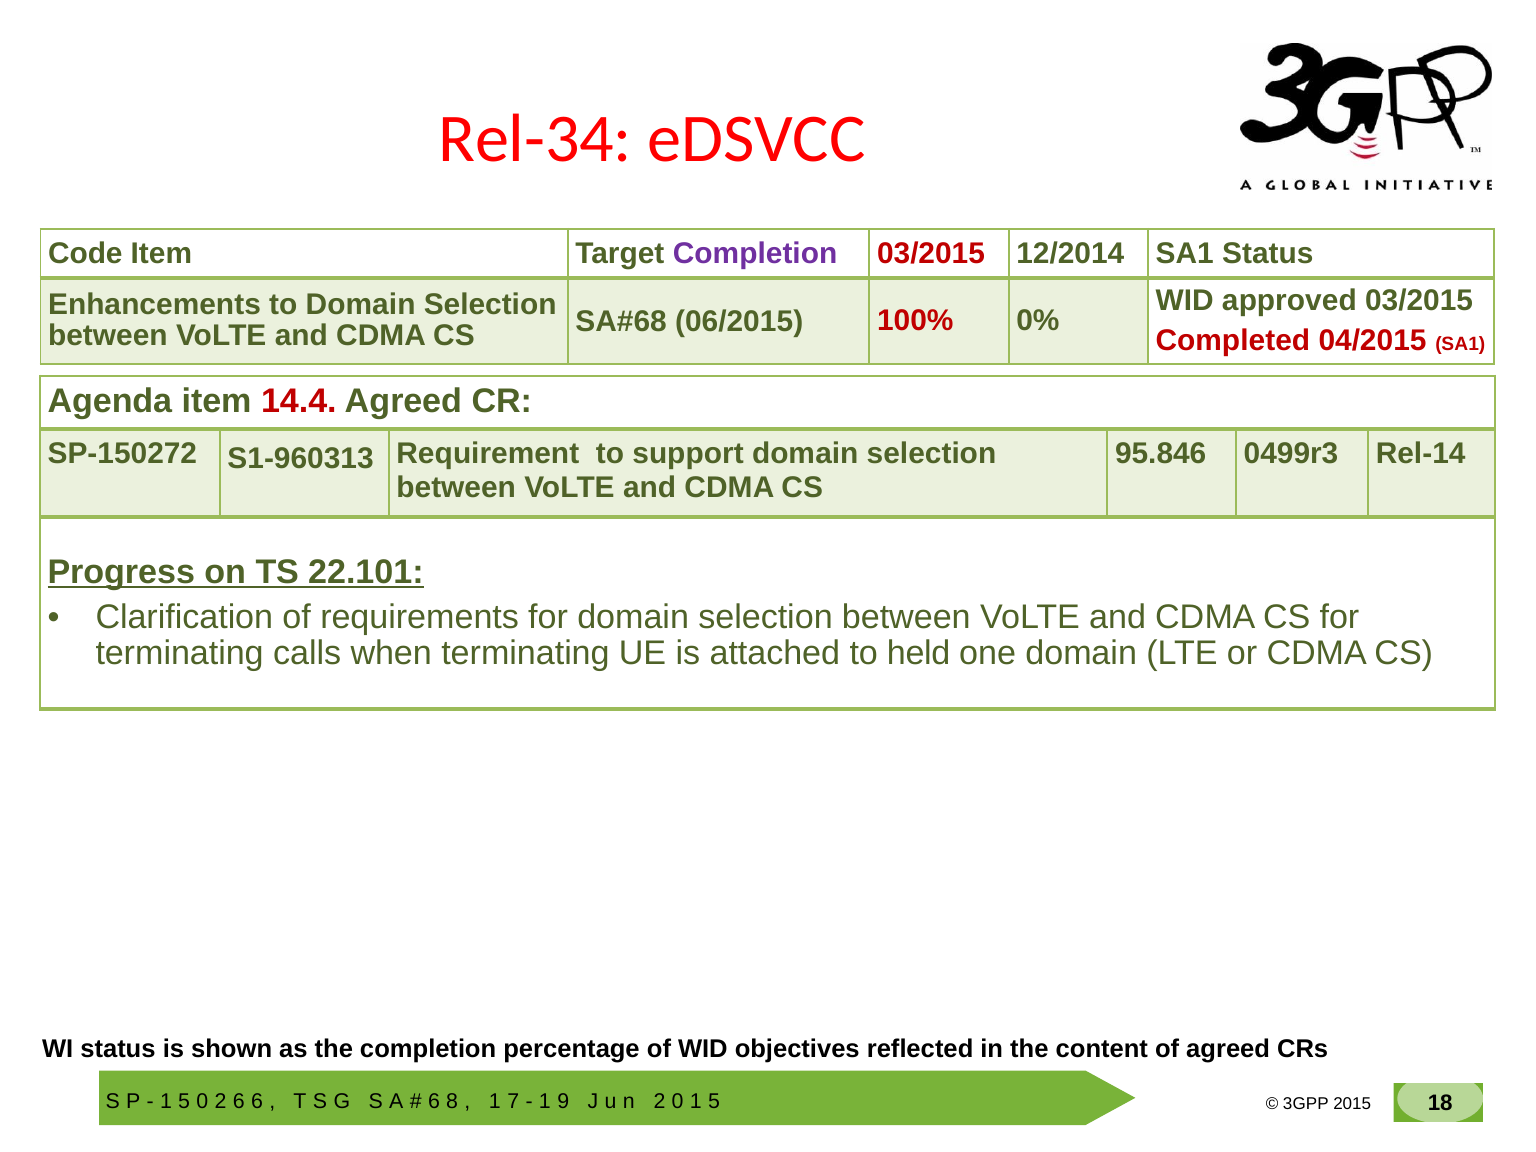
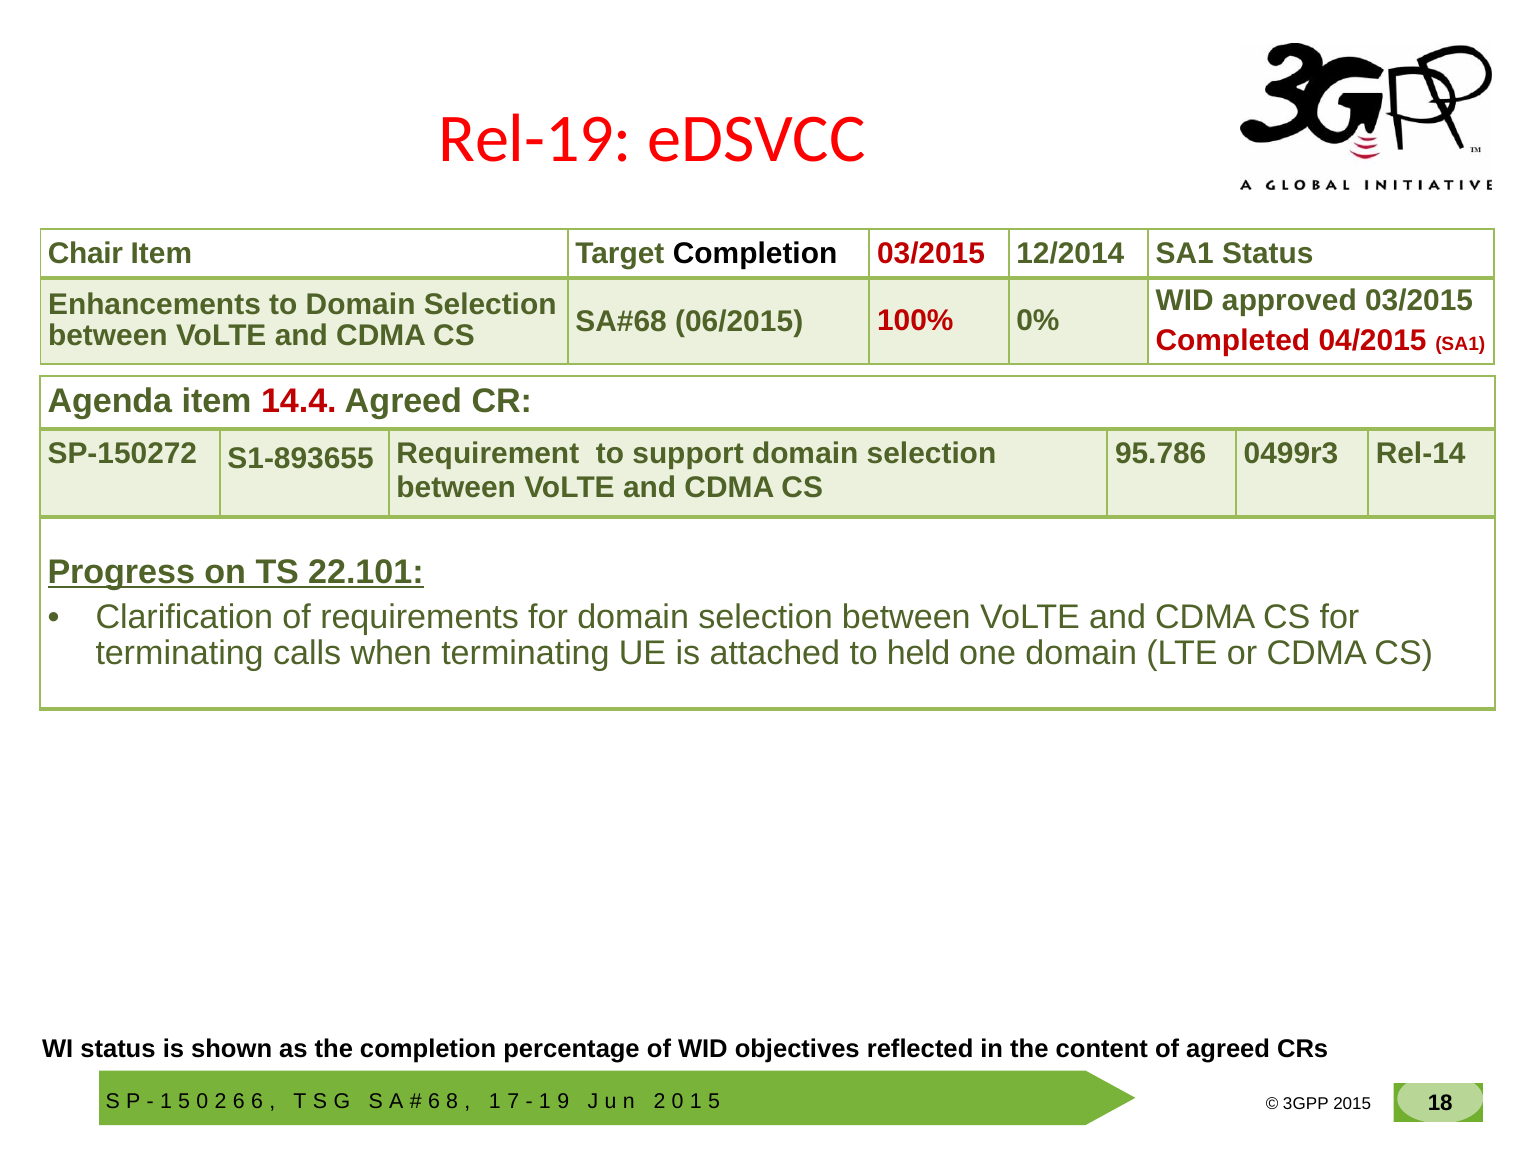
Rel-34: Rel-34 -> Rel-19 (535, 139)
Code: Code -> Chair (85, 254)
Completion colour: purple -> black (755, 254)
S1-960313: S1-960313 -> S1-893655 (301, 459)
95.846: 95.846 -> 95.786 (1161, 454)
